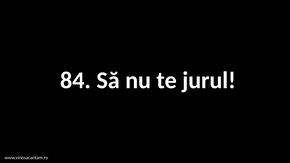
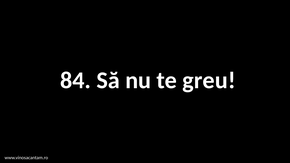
jurul: jurul -> greu (209, 80)
